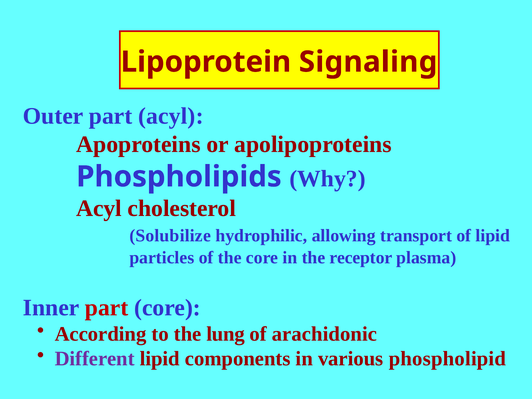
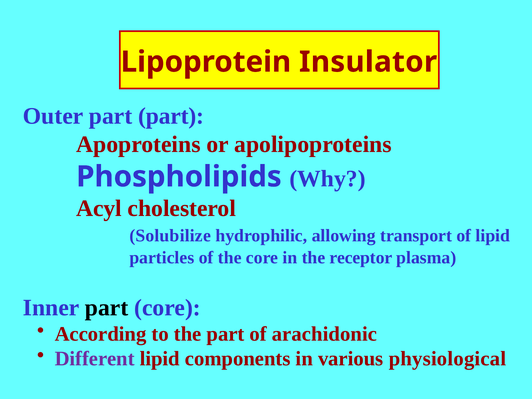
Signaling: Signaling -> Insulator (368, 62)
part acyl: acyl -> part (171, 116)
part colour: red -> black (107, 308)
the lung: lung -> part (225, 334)
phospholipid: phospholipid -> physiological (447, 359)
